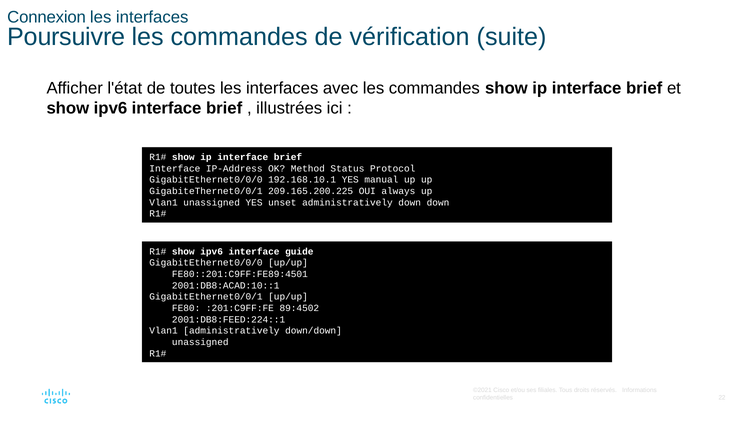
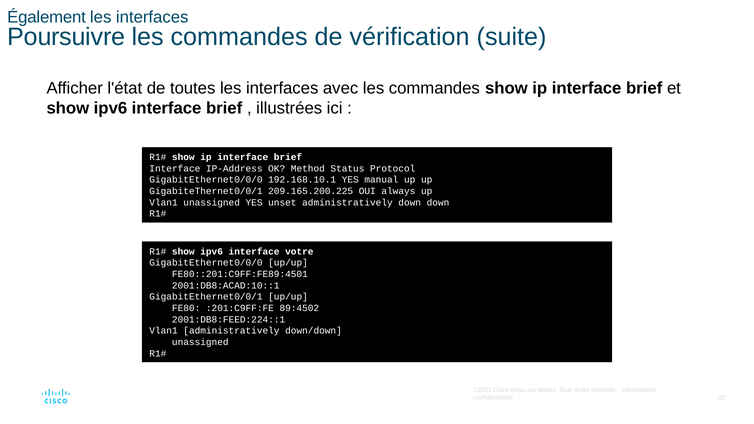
Connexion: Connexion -> Également (47, 17)
guide: guide -> votre (299, 252)
